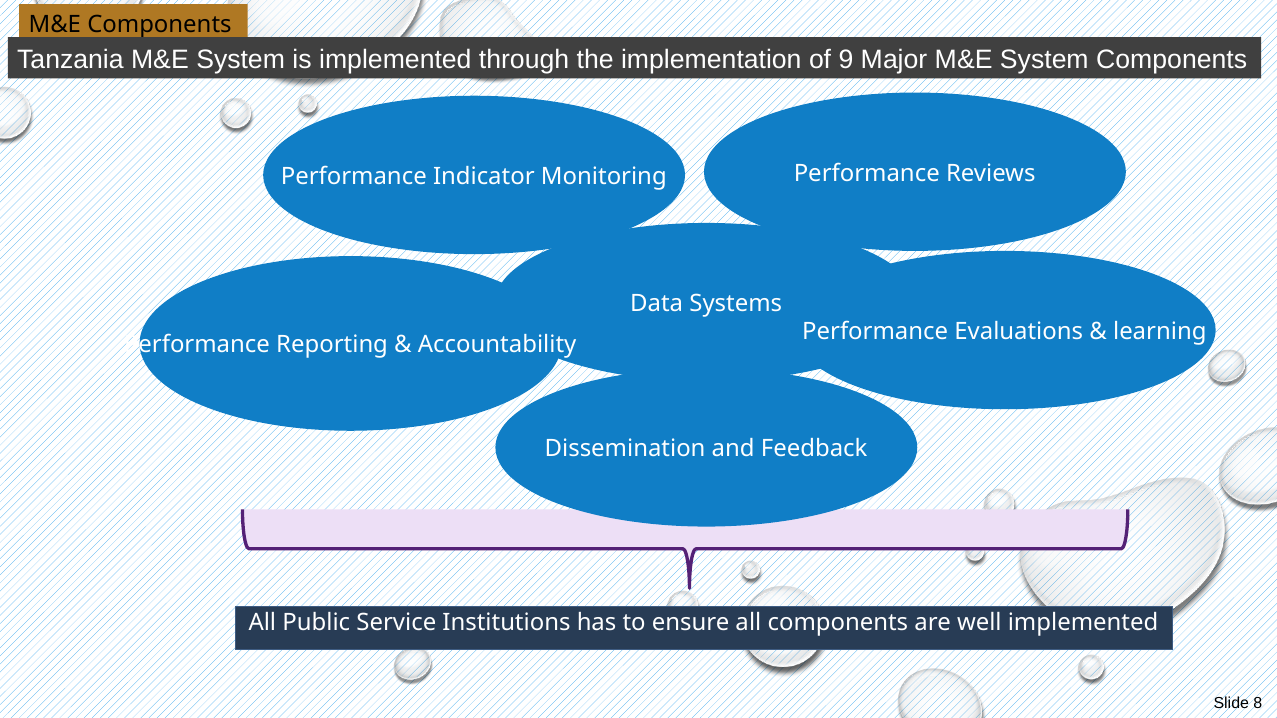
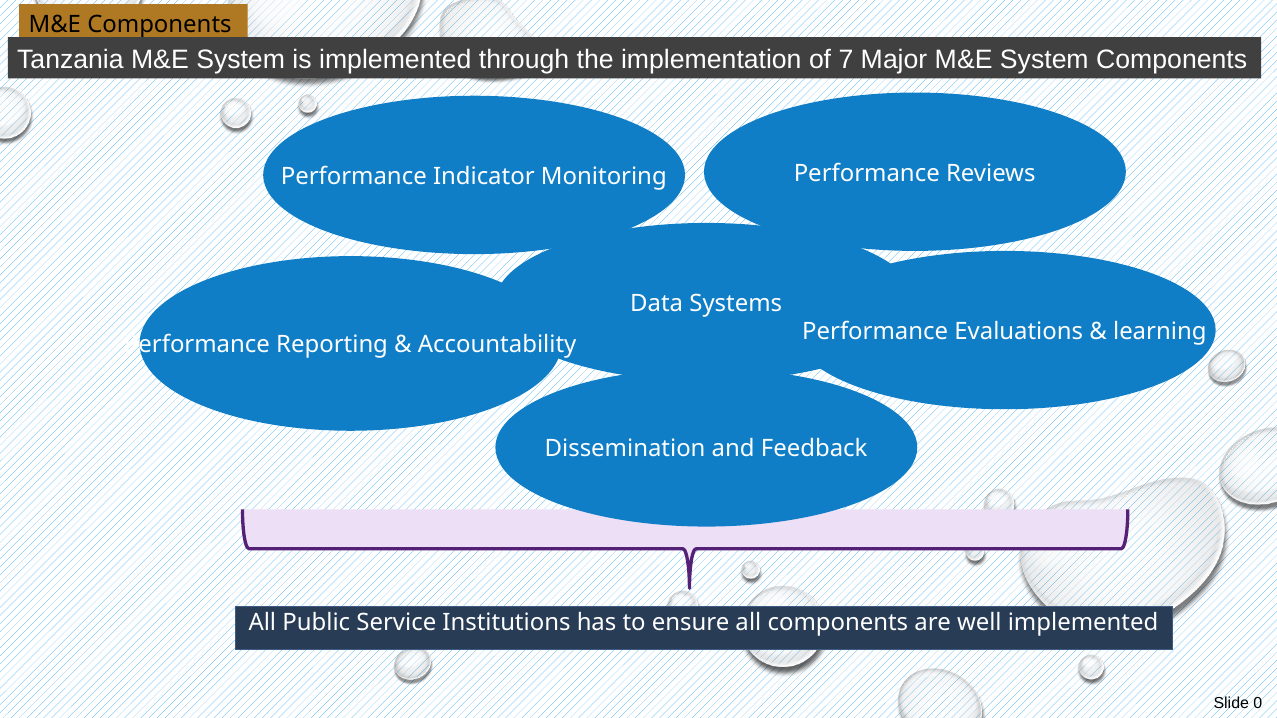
9: 9 -> 7 (846, 60)
8: 8 -> 0 (1258, 703)
